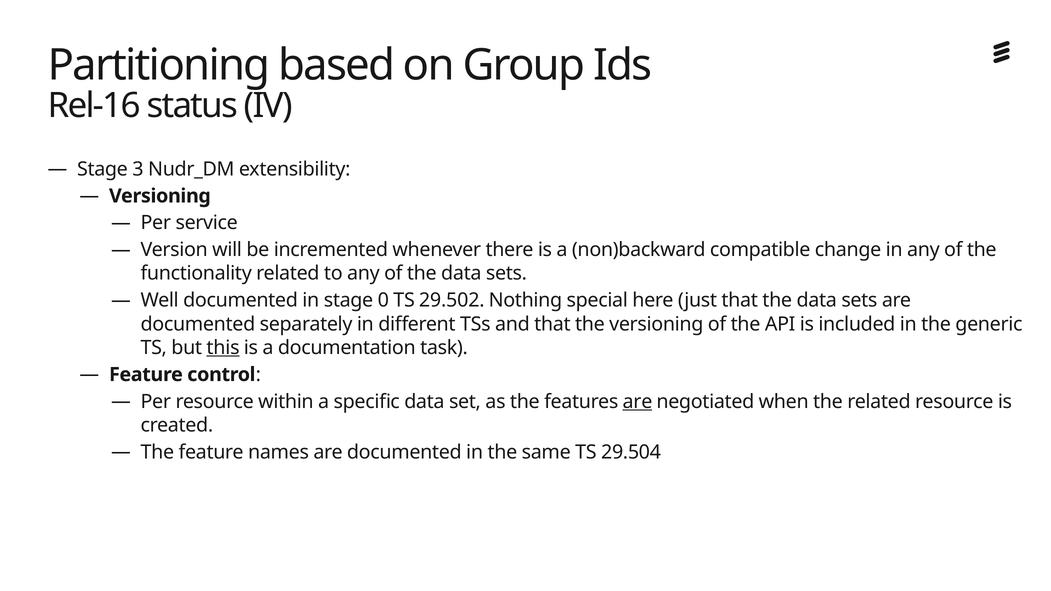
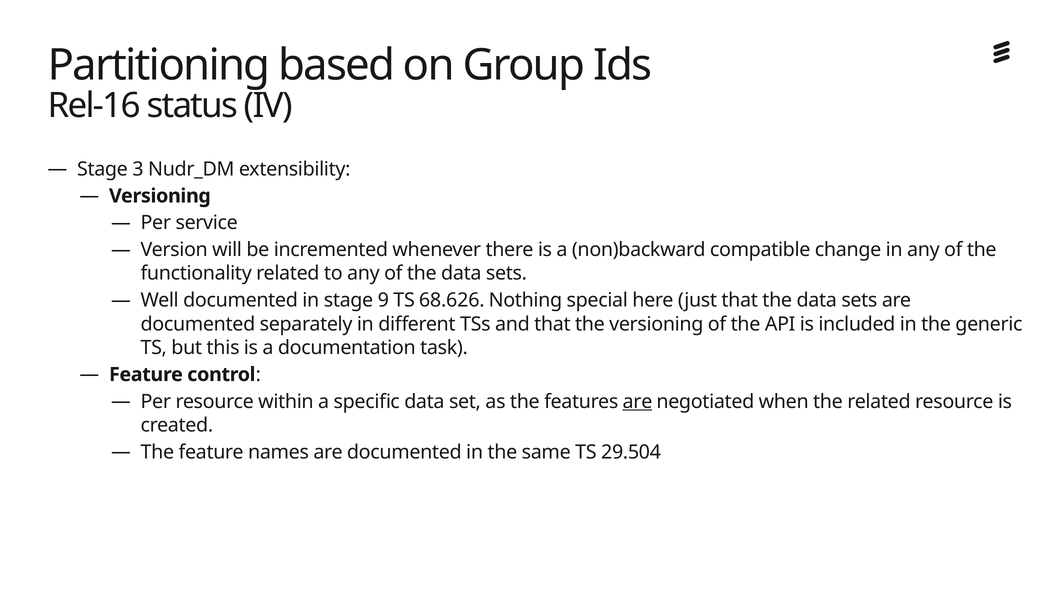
0: 0 -> 9 (383, 300)
29.502: 29.502 -> 68.626 (452, 300)
this underline: present -> none (223, 348)
